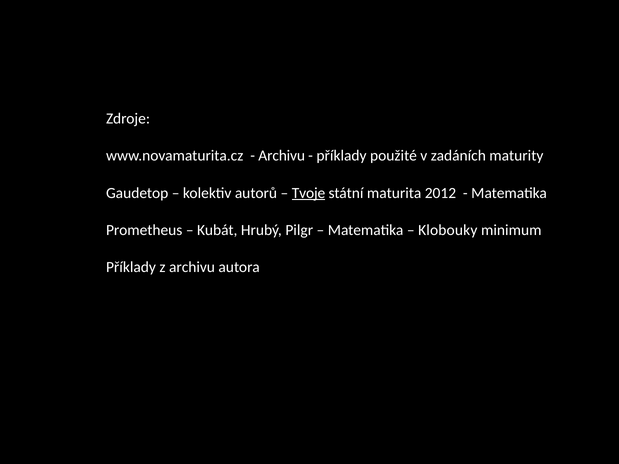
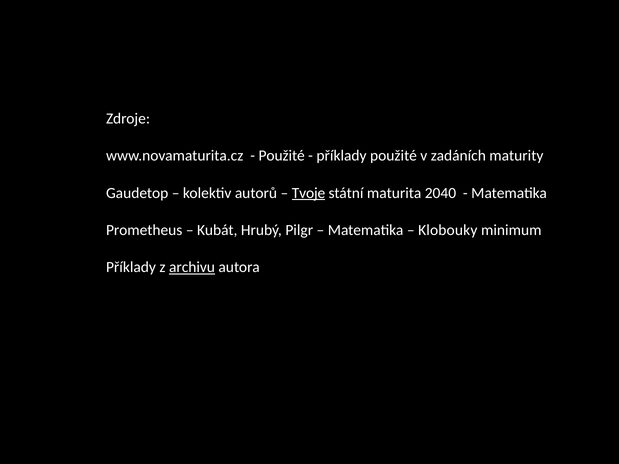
Archivu: Archivu -> Použité (282, 156)
2012: 2012 -> 2040 (440, 193)
archivu underline: none -> present (192, 267)
